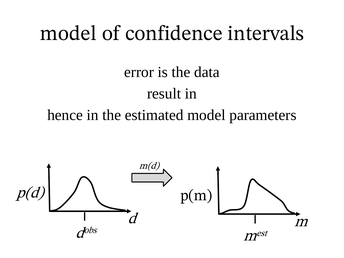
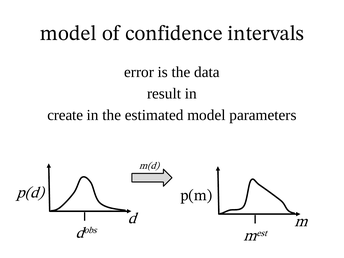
hence: hence -> create (65, 115)
